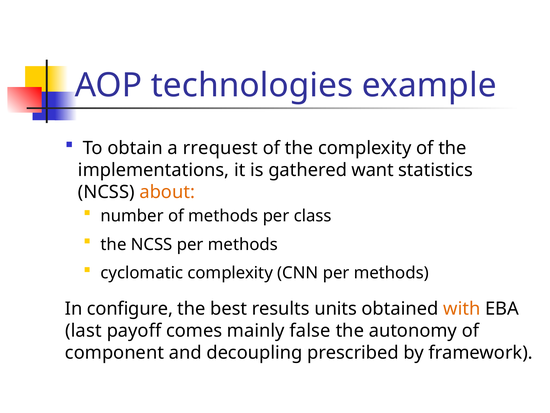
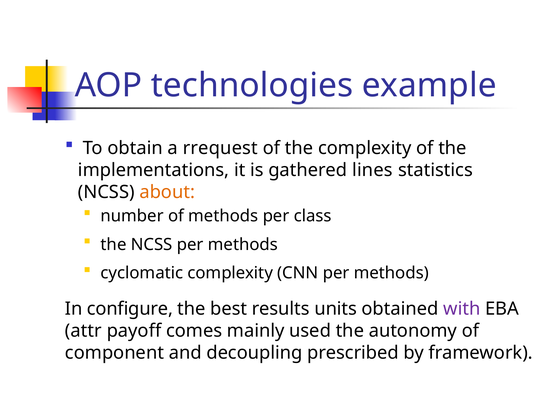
want: want -> lines (372, 170)
with colour: orange -> purple (462, 308)
last: last -> attr (83, 330)
false: false -> used (310, 330)
